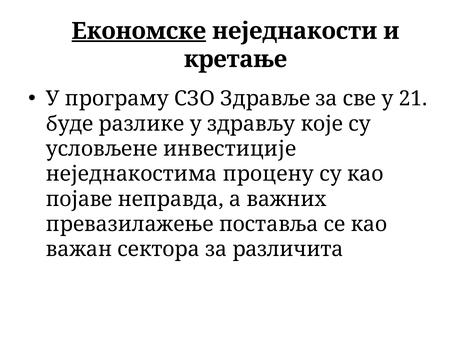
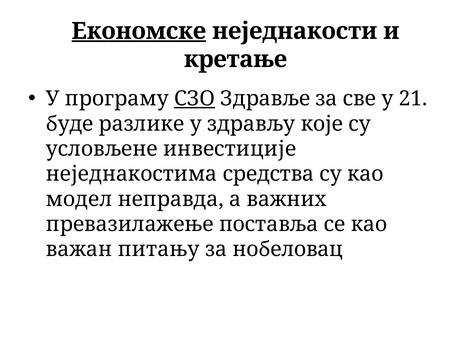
СЗО underline: none -> present (194, 99)
процену: процену -> средства (268, 174)
појаве: појаве -> модел (79, 199)
сектора: сектора -> питању (159, 250)
различита: различита -> нобеловац (288, 250)
